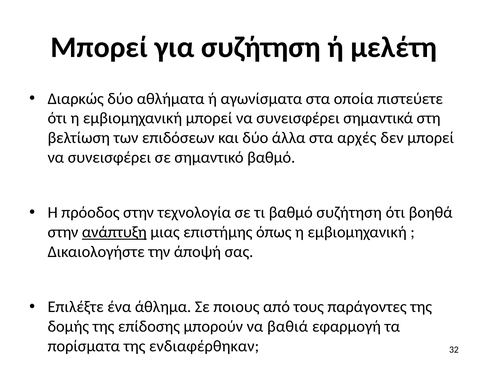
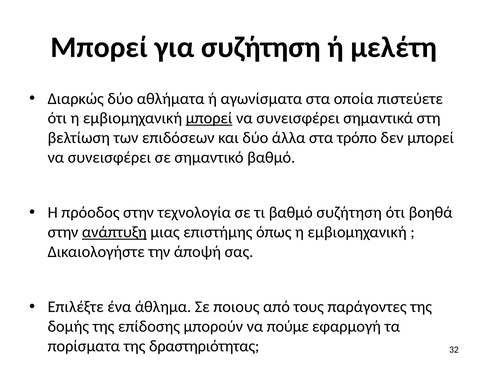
μπορεί underline: none -> present (209, 118)
αρχές: αρχές -> τρόπο (357, 138)
βαθιά: βαθιά -> πούμε (288, 326)
ενδιαφέρθηκαν: ενδιαφέρθηκαν -> δραστηριότητας (204, 346)
